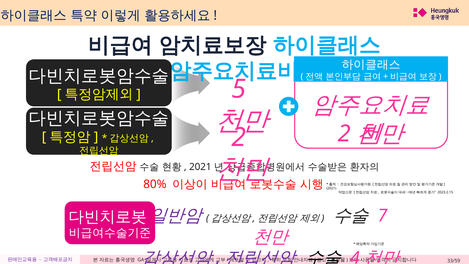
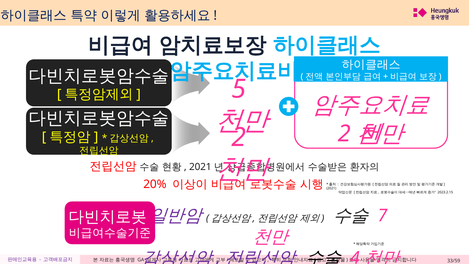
80%: 80% -> 20% (155, 184)
